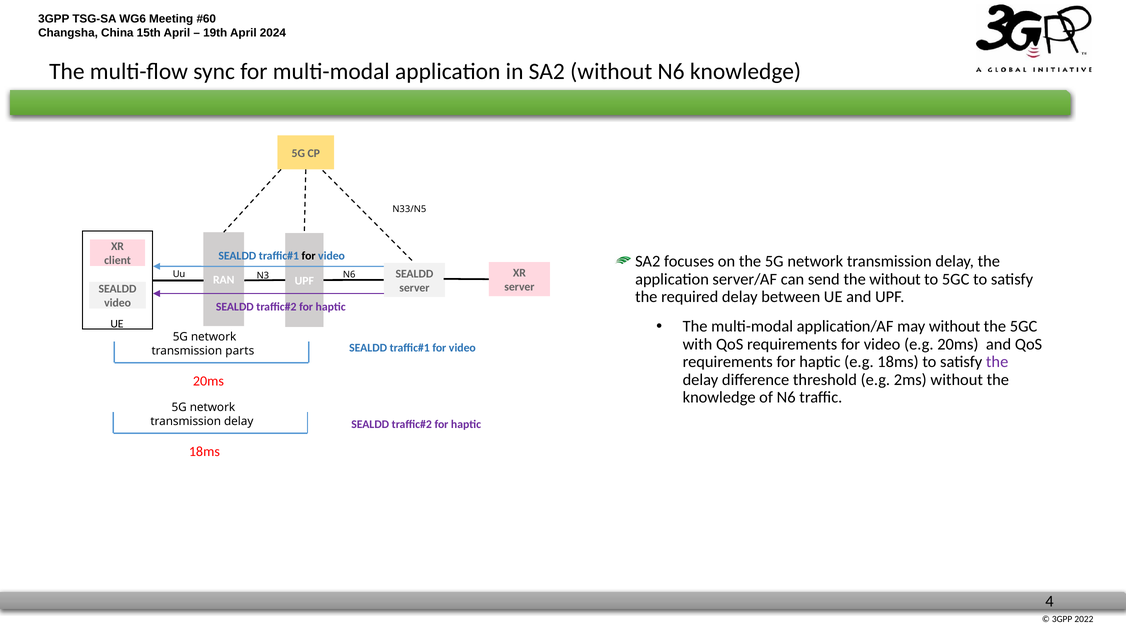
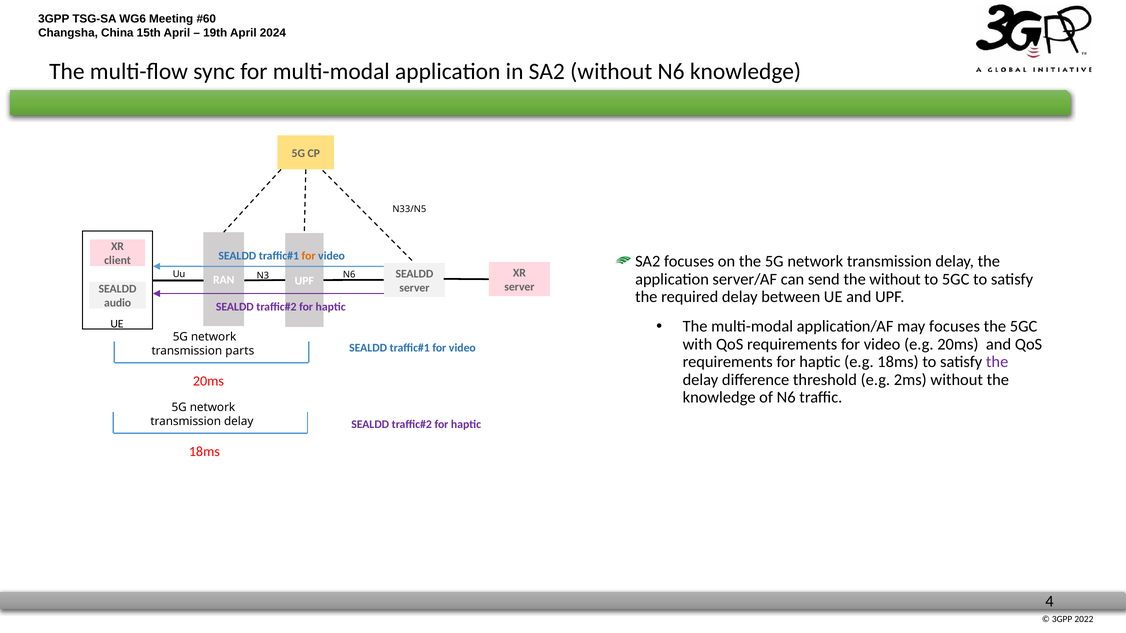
for colour: black -> orange (309, 256)
video: video -> audio (118, 303)
may without: without -> focuses (955, 327)
